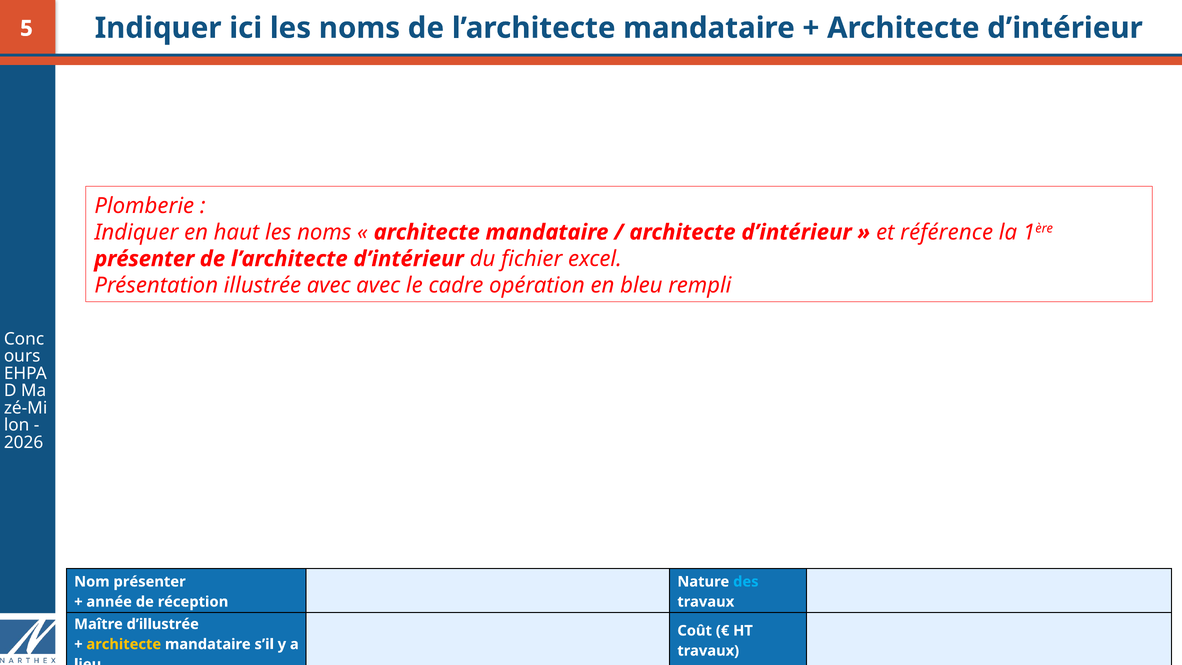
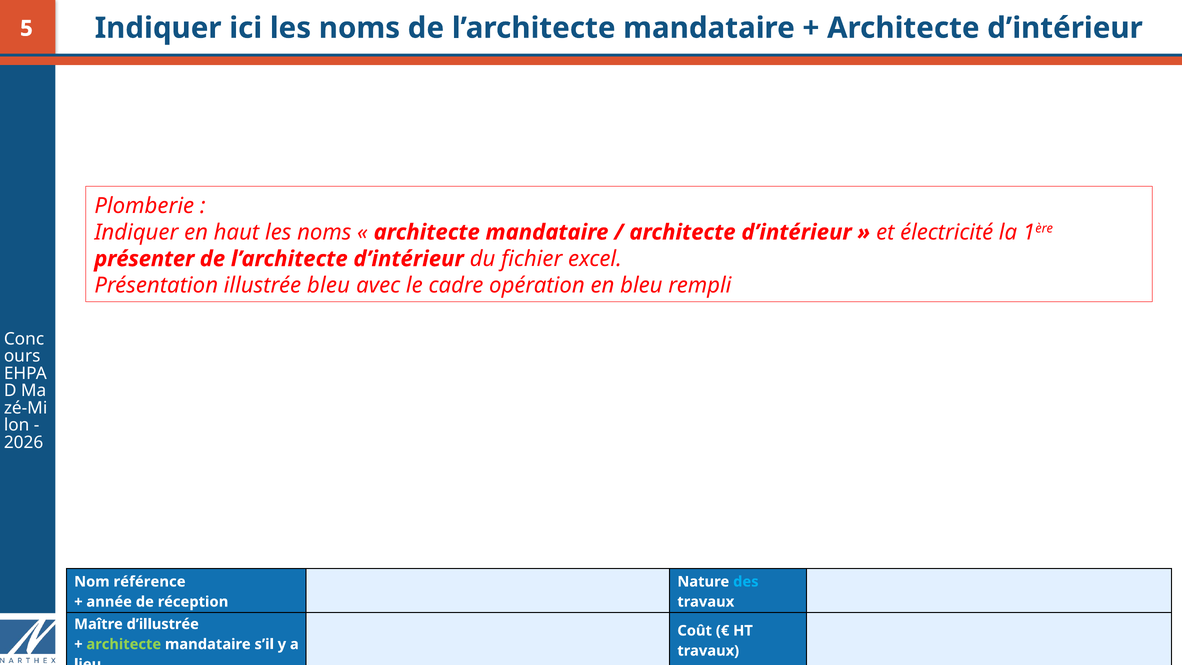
référence: référence -> électricité (947, 232)
illustrée avec: avec -> bleu (329, 285)
Nom présenter: présenter -> référence (150, 582)
architecte colour: yellow -> light green (124, 644)
